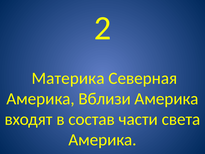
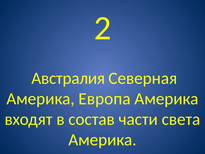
Материка: Материка -> Австралия (68, 78)
Вблизи: Вблизи -> Европа (105, 99)
